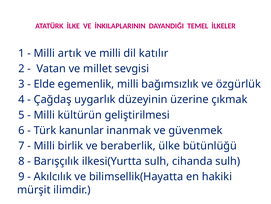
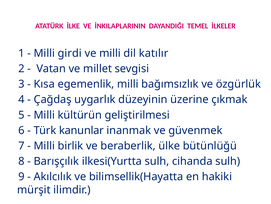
artık: artık -> girdi (70, 53)
Elde: Elde -> Kısa (44, 84)
